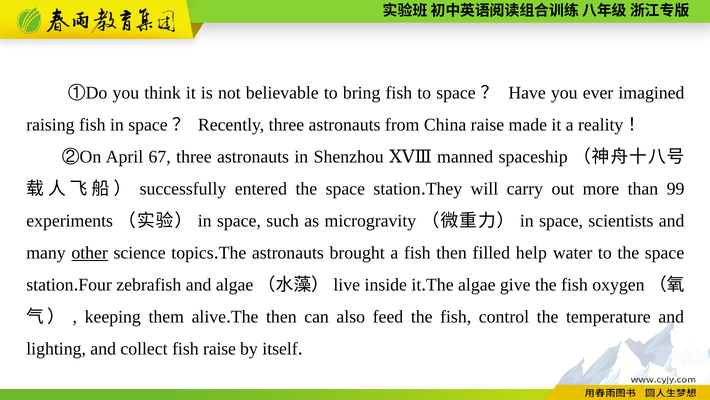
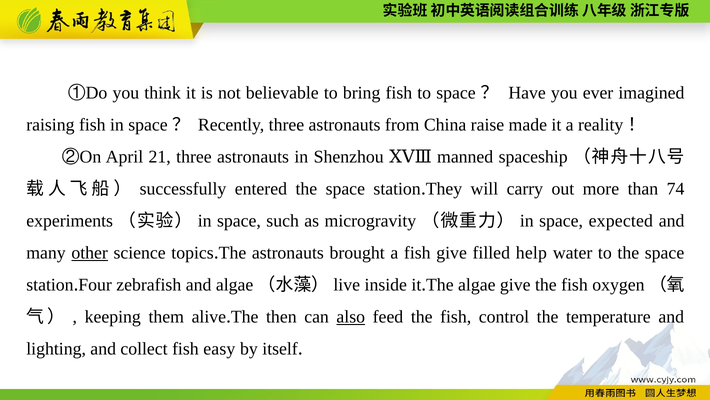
67: 67 -> 21 (160, 157)
99: 99 -> 74 (676, 188)
scientists: scientists -> expected (621, 220)
fish then: then -> give (452, 252)
also underline: none -> present (351, 316)
fish raise: raise -> easy (219, 348)
